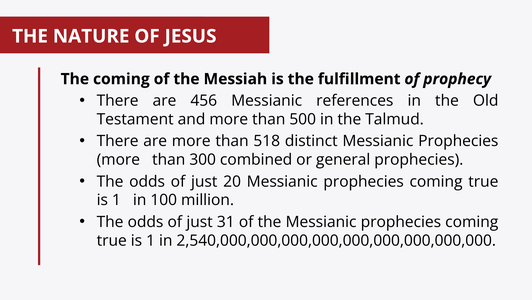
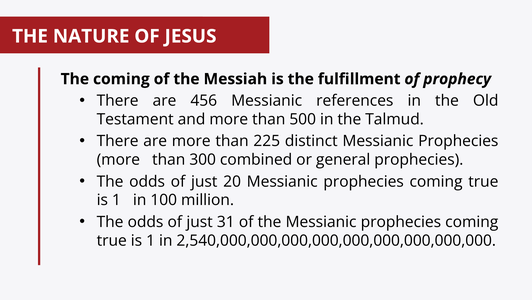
518: 518 -> 225 (267, 141)
